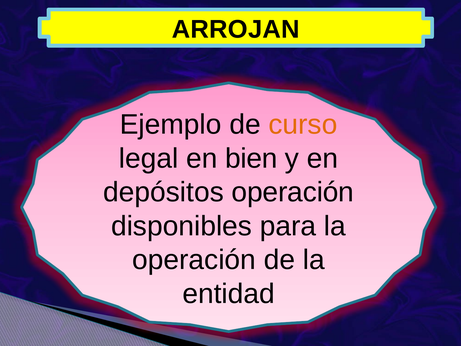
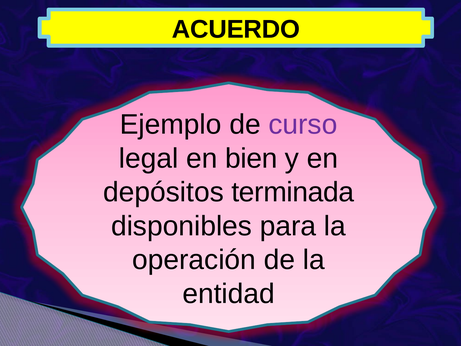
ARROJAN: ARROJAN -> ACUERDO (236, 29)
curso colour: orange -> purple (303, 125)
depósitos operación: operación -> terminada (293, 192)
